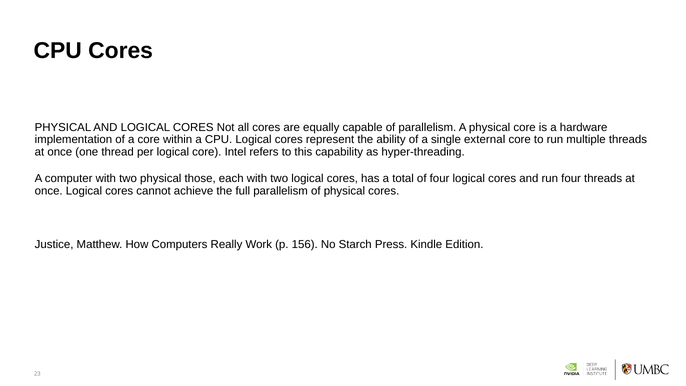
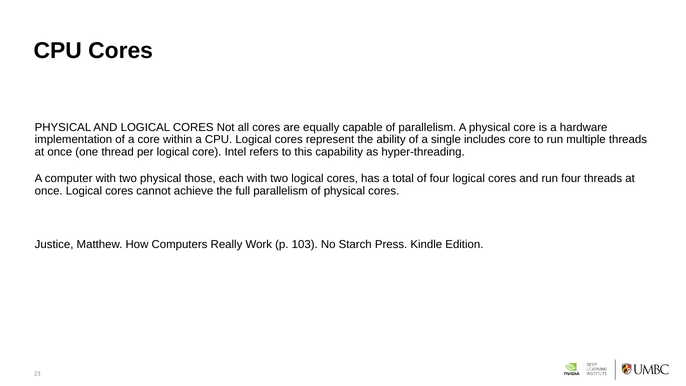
external: external -> includes (485, 140)
156: 156 -> 103 (305, 244)
